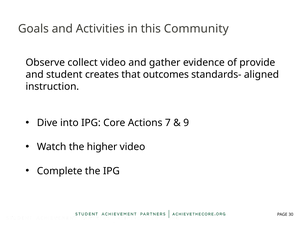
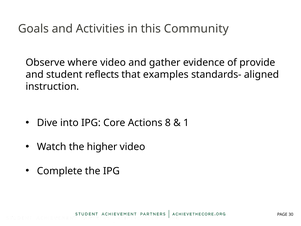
collect: collect -> where (83, 62)
creates: creates -> reflects (102, 74)
outcomes: outcomes -> examples (166, 74)
7: 7 -> 8 (168, 123)
9: 9 -> 1 (186, 123)
